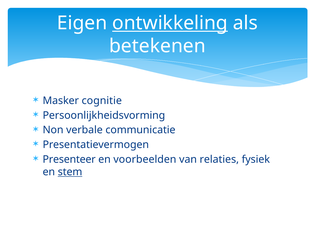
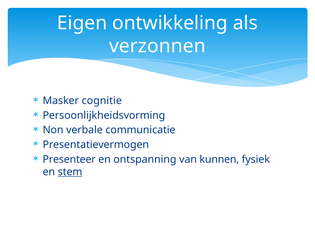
ontwikkeling underline: present -> none (170, 23)
betekenen: betekenen -> verzonnen (157, 46)
voorbeelden: voorbeelden -> ontspanning (145, 160)
relaties: relaties -> kunnen (219, 160)
